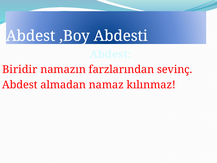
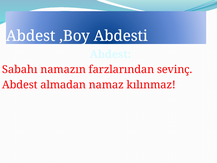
Biridir: Biridir -> Sabahı (20, 69)
